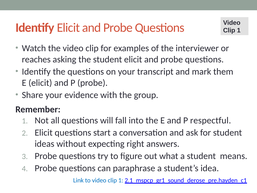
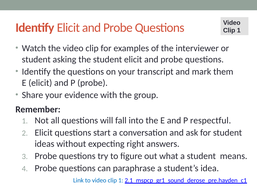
reaches: reaches -> student (36, 59)
